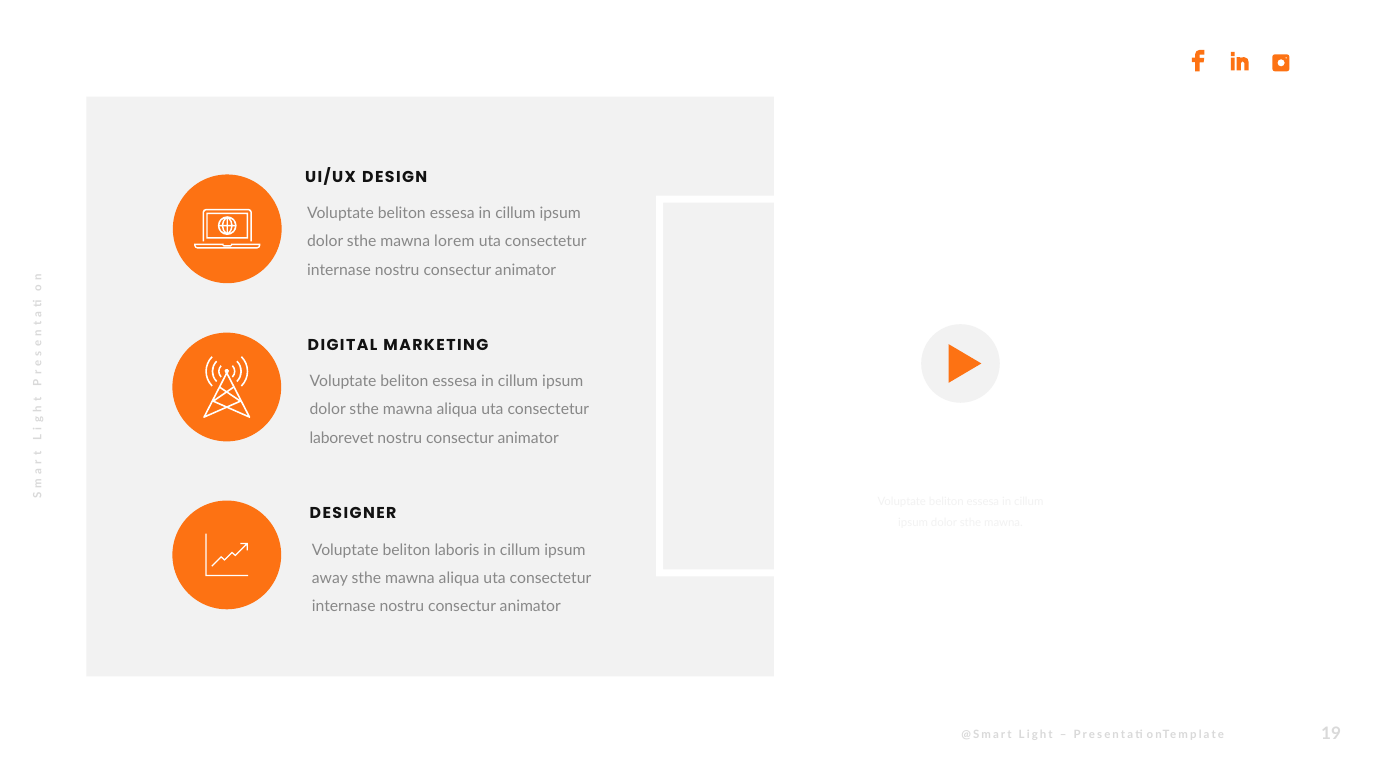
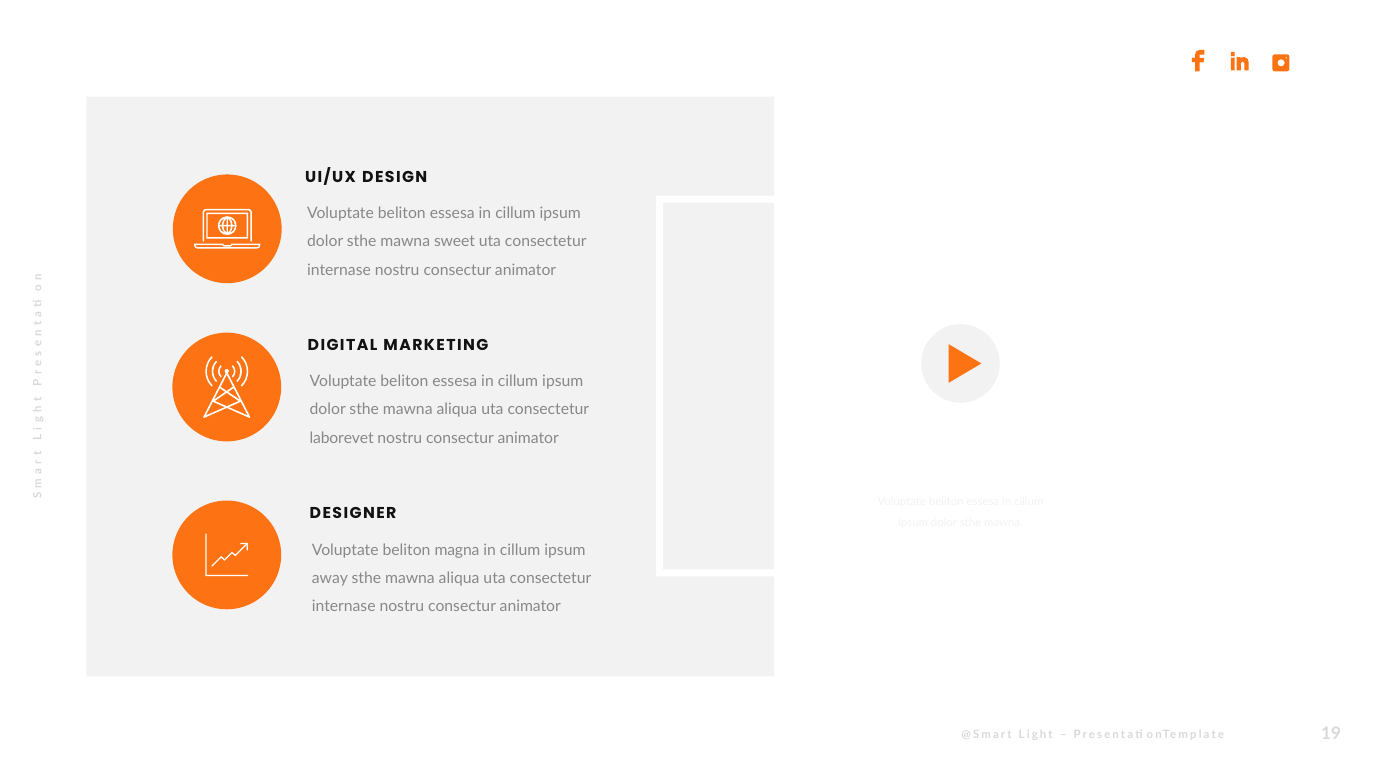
lorem: lorem -> sweet (454, 242)
laboris: laboris -> magna (457, 550)
